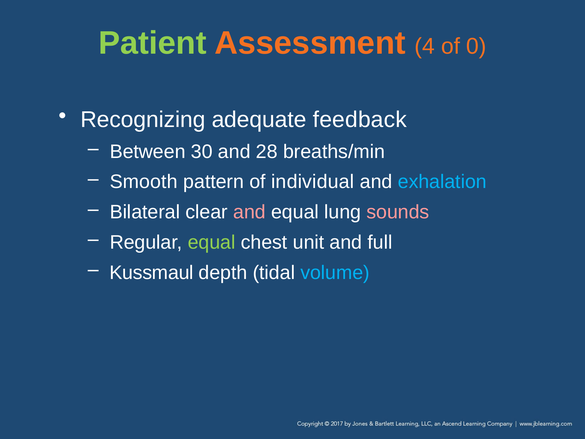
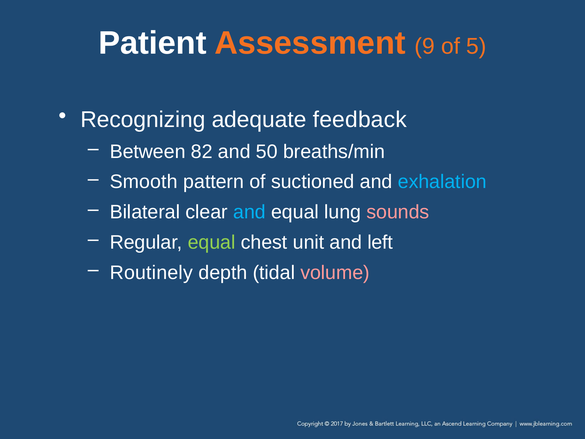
Patient colour: light green -> white (152, 43)
4: 4 -> 9 (425, 46)
0: 0 -> 5 (476, 46)
30: 30 -> 82 (202, 152)
28: 28 -> 50 (267, 152)
individual: individual -> suctioned (313, 182)
and colour: pink -> light blue (249, 212)
full: full -> left (380, 242)
Kussmaul: Kussmaul -> Routinely (151, 272)
volume colour: light blue -> pink (335, 272)
